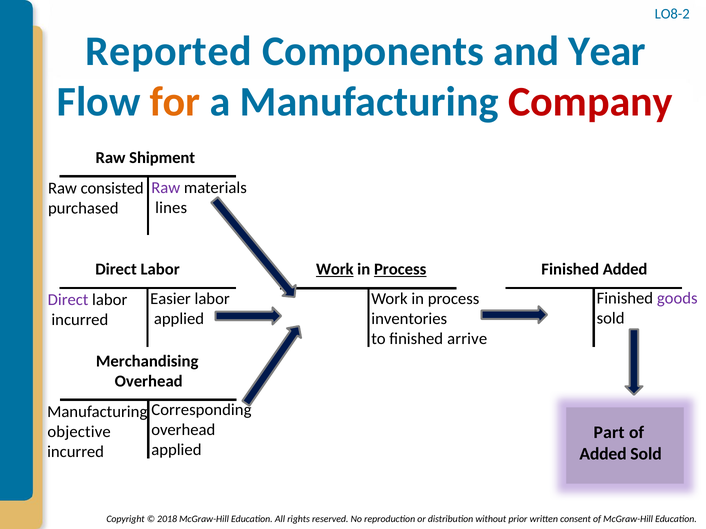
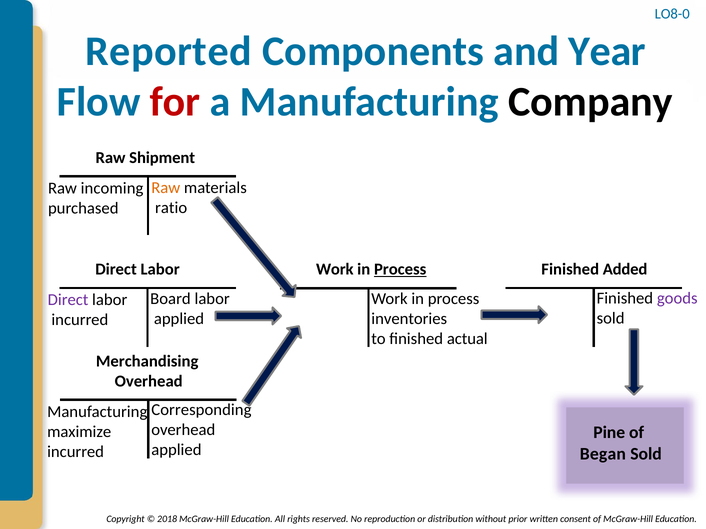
LO8-2: LO8-2 -> LO8-0 (672, 14)
for colour: orange -> red (175, 102)
Company colour: red -> black (590, 102)
Raw colour: purple -> orange (166, 188)
consisted: consisted -> incoming (112, 188)
lines: lines -> ratio (171, 208)
Work underline: present -> none (335, 270)
Easier: Easier -> Board (170, 299)
arrive: arrive -> actual (467, 339)
objective: objective -> maximize (79, 432)
Part: Part -> Pine (609, 433)
Added: Added -> Began (603, 454)
